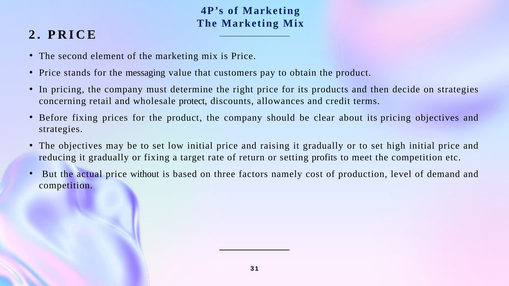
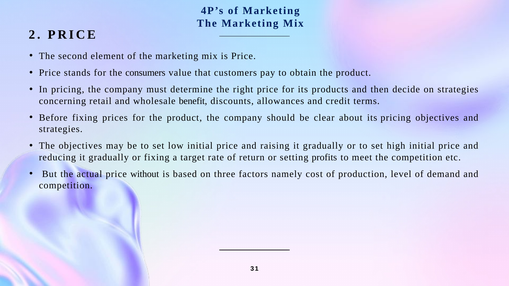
messaging: messaging -> consumers (145, 73)
protect: protect -> benefit (193, 101)
